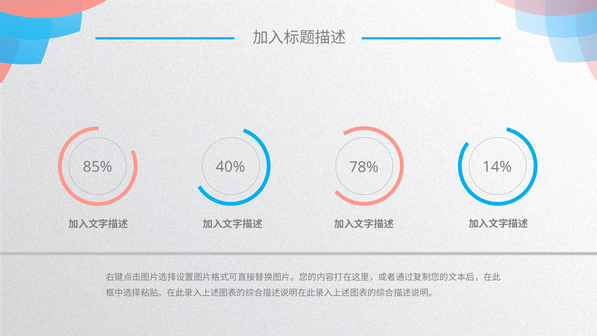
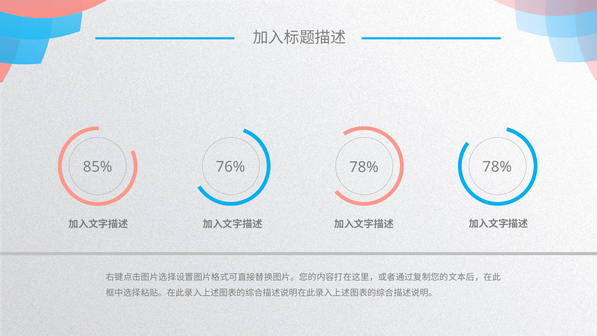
40%: 40% -> 76% (231, 167)
78% 14%: 14% -> 78% (497, 167)
